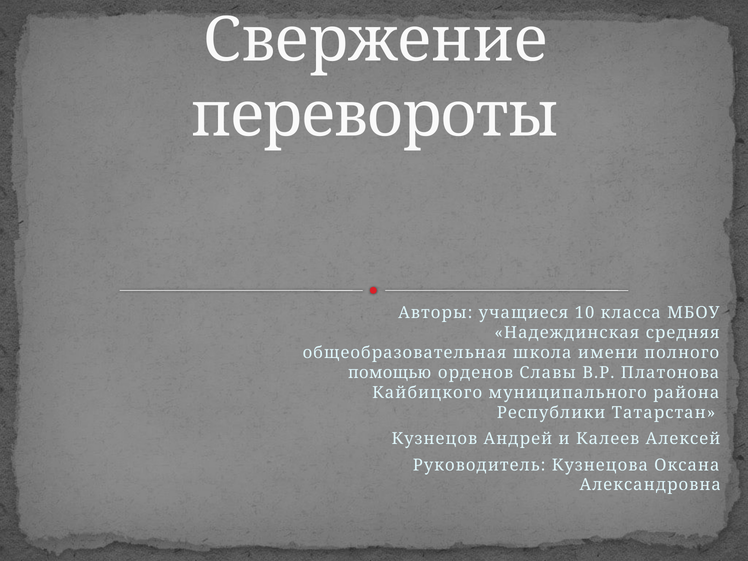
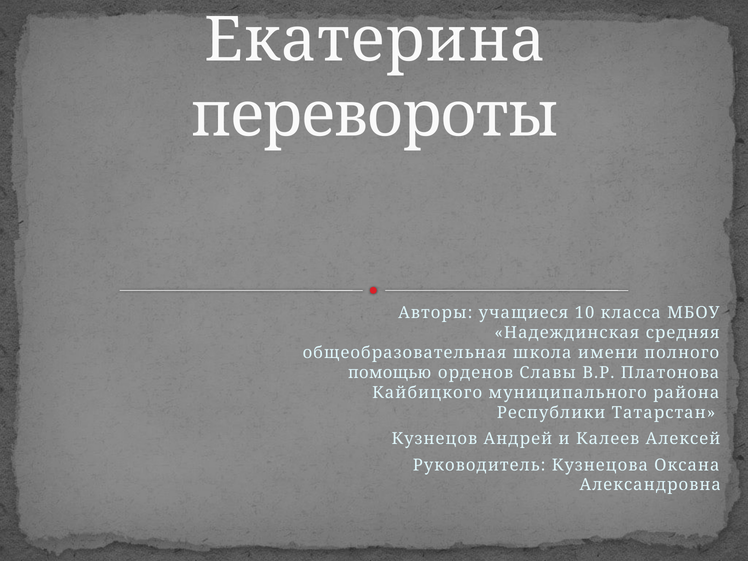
Свержение: Свержение -> Екатерина (375, 40)
